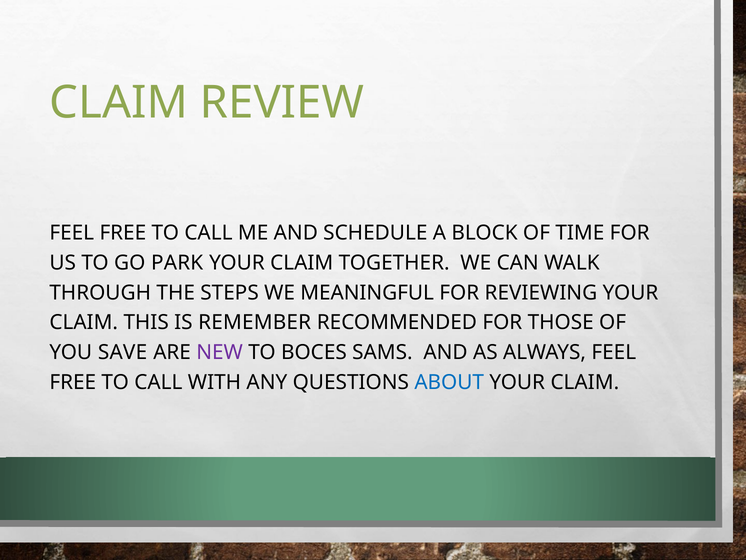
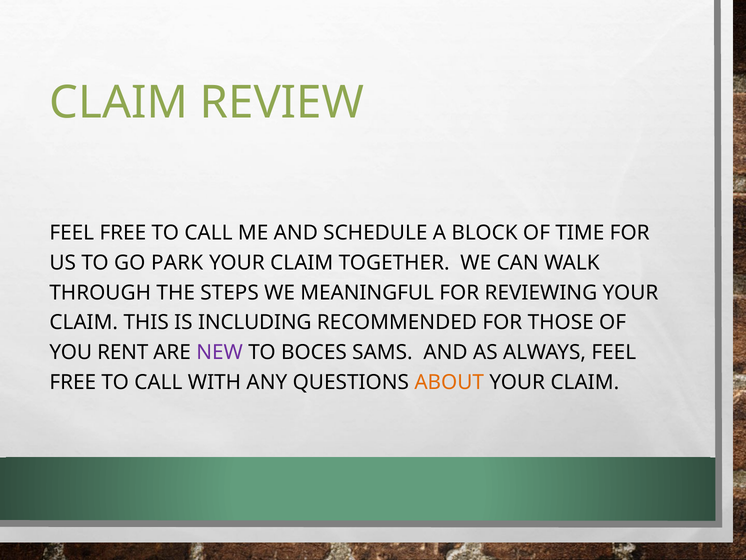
REMEMBER: REMEMBER -> INCLUDING (255, 322)
SAVE: SAVE -> RENT (123, 352)
ABOUT colour: blue -> orange (449, 382)
